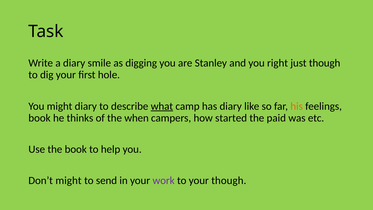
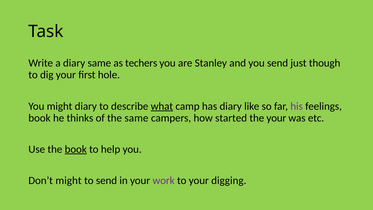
diary smile: smile -> same (99, 63)
digging: digging -> techers (141, 63)
you right: right -> send (278, 63)
his colour: orange -> purple (297, 106)
the when: when -> same (136, 118)
the paid: paid -> your (276, 118)
book underline: none -> present (76, 149)
your though: though -> digging (229, 180)
